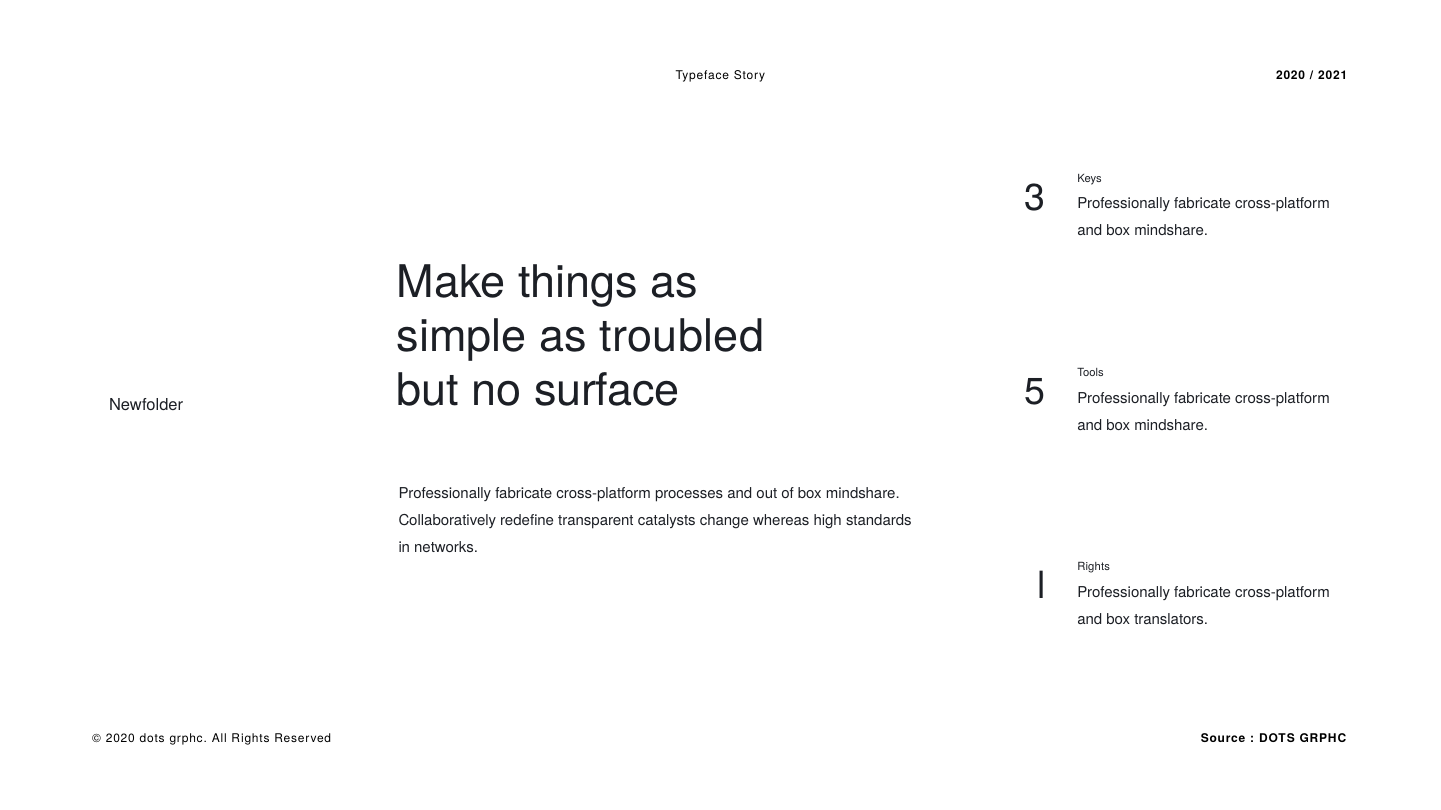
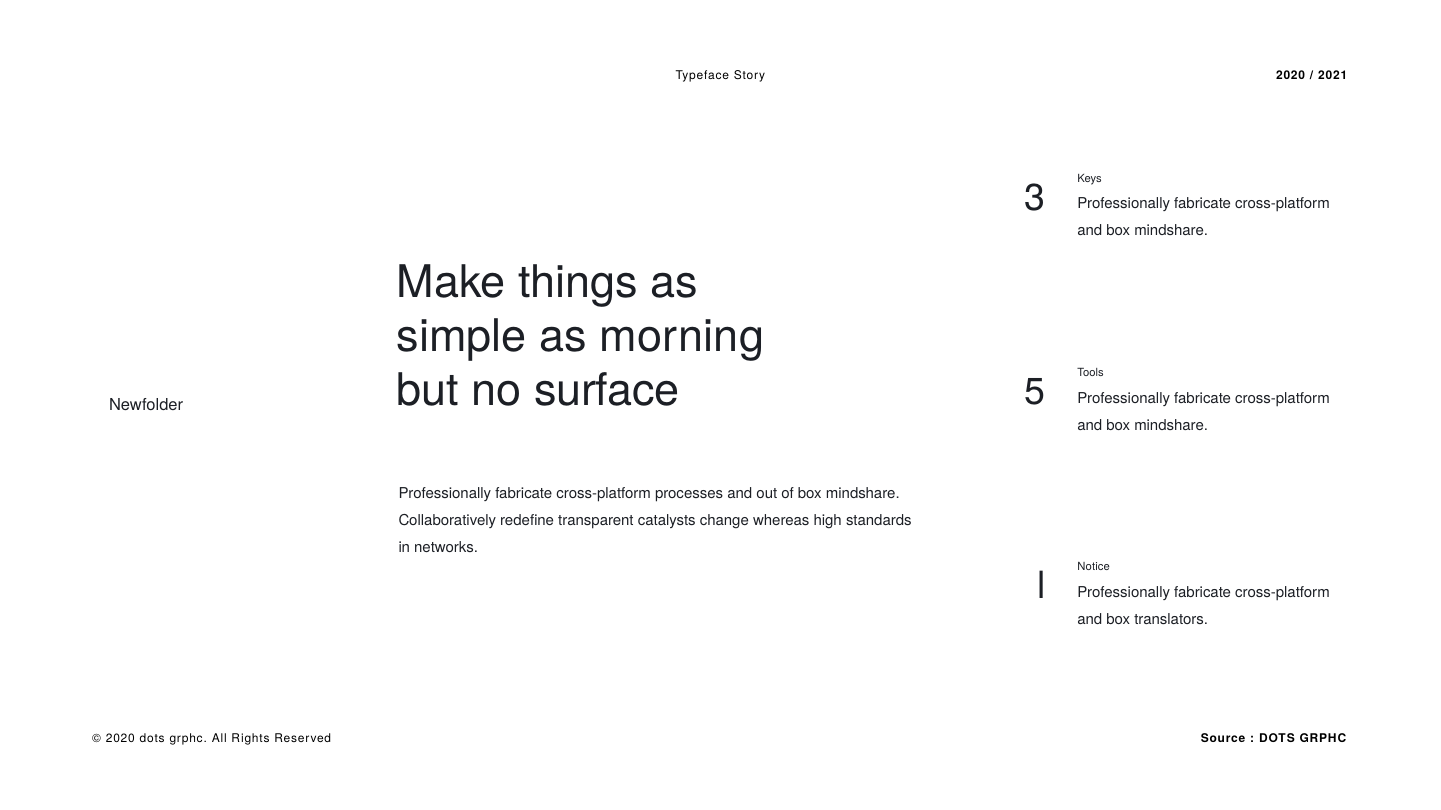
troubled: troubled -> morning (682, 337)
Rights: Rights -> Notice (1094, 567)
